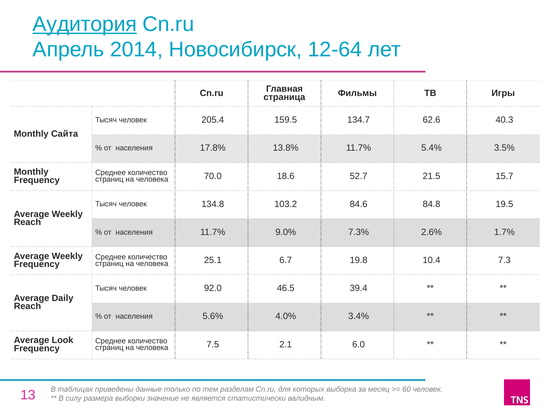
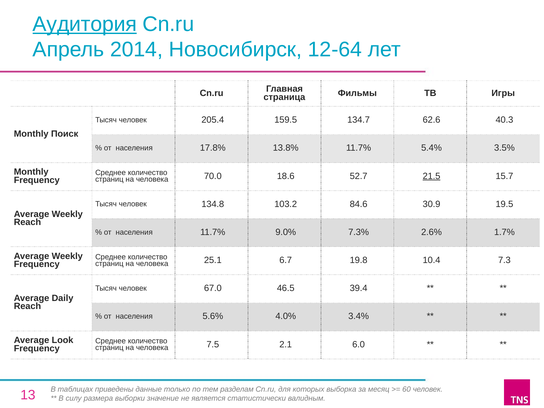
Сайта: Сайта -> Поиск (65, 134)
21.5 underline: none -> present (432, 176)
84.8: 84.8 -> 30.9 (432, 204)
92.0: 92.0 -> 67.0 (213, 288)
